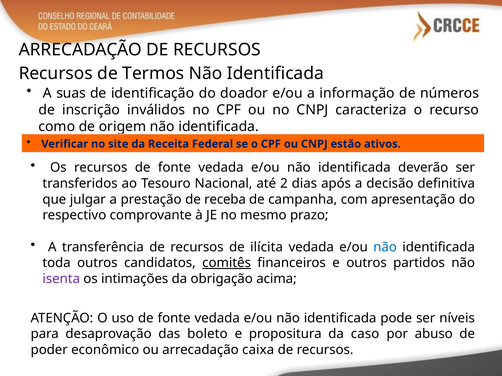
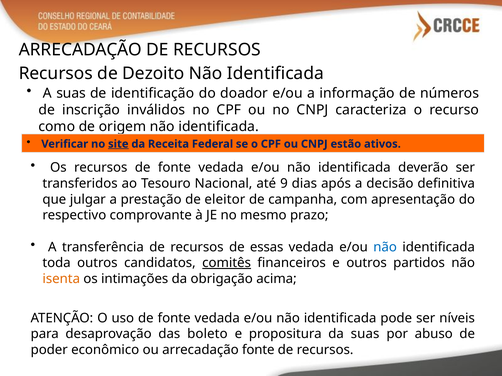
Termos: Termos -> Dezoito (153, 73)
site underline: none -> present (118, 144)
2: 2 -> 9 (284, 184)
receba: receba -> eleitor (225, 200)
ilícita: ilícita -> essas (267, 247)
isenta colour: purple -> orange (61, 279)
da caso: caso -> suas (365, 334)
arrecadação caixa: caixa -> fonte (258, 350)
